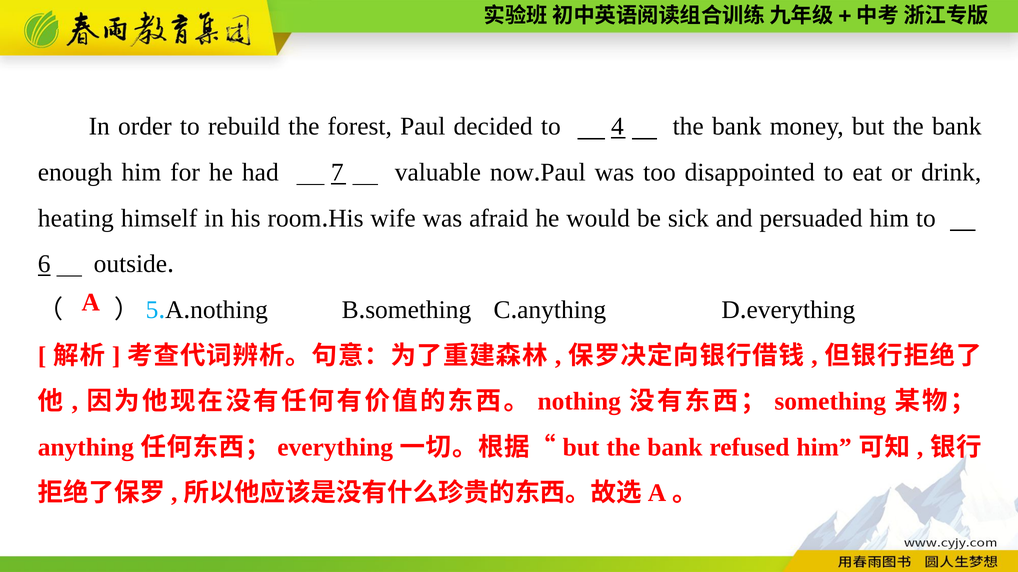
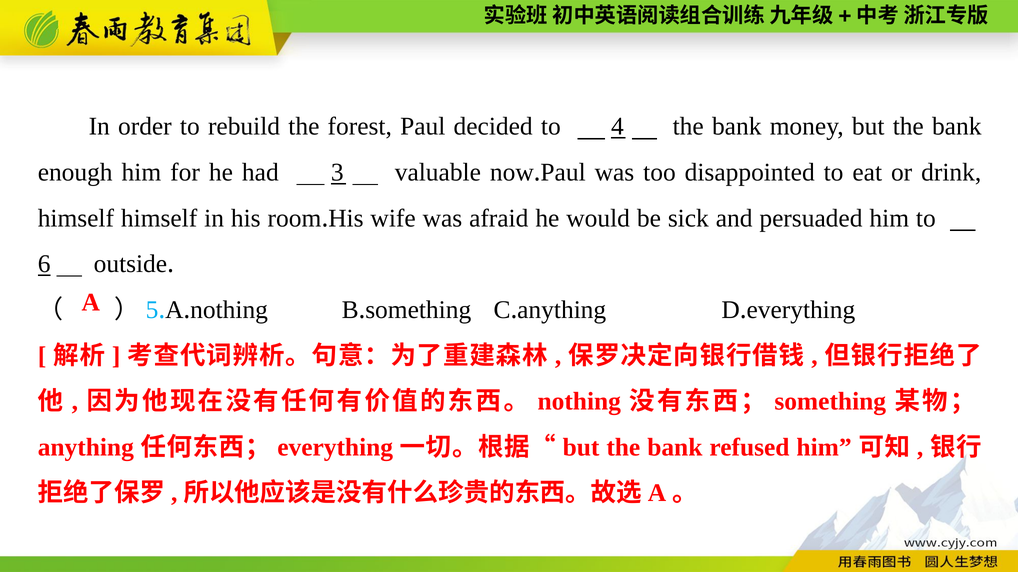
7: 7 -> 3 (337, 173)
heating: heating -> himself (76, 218)
